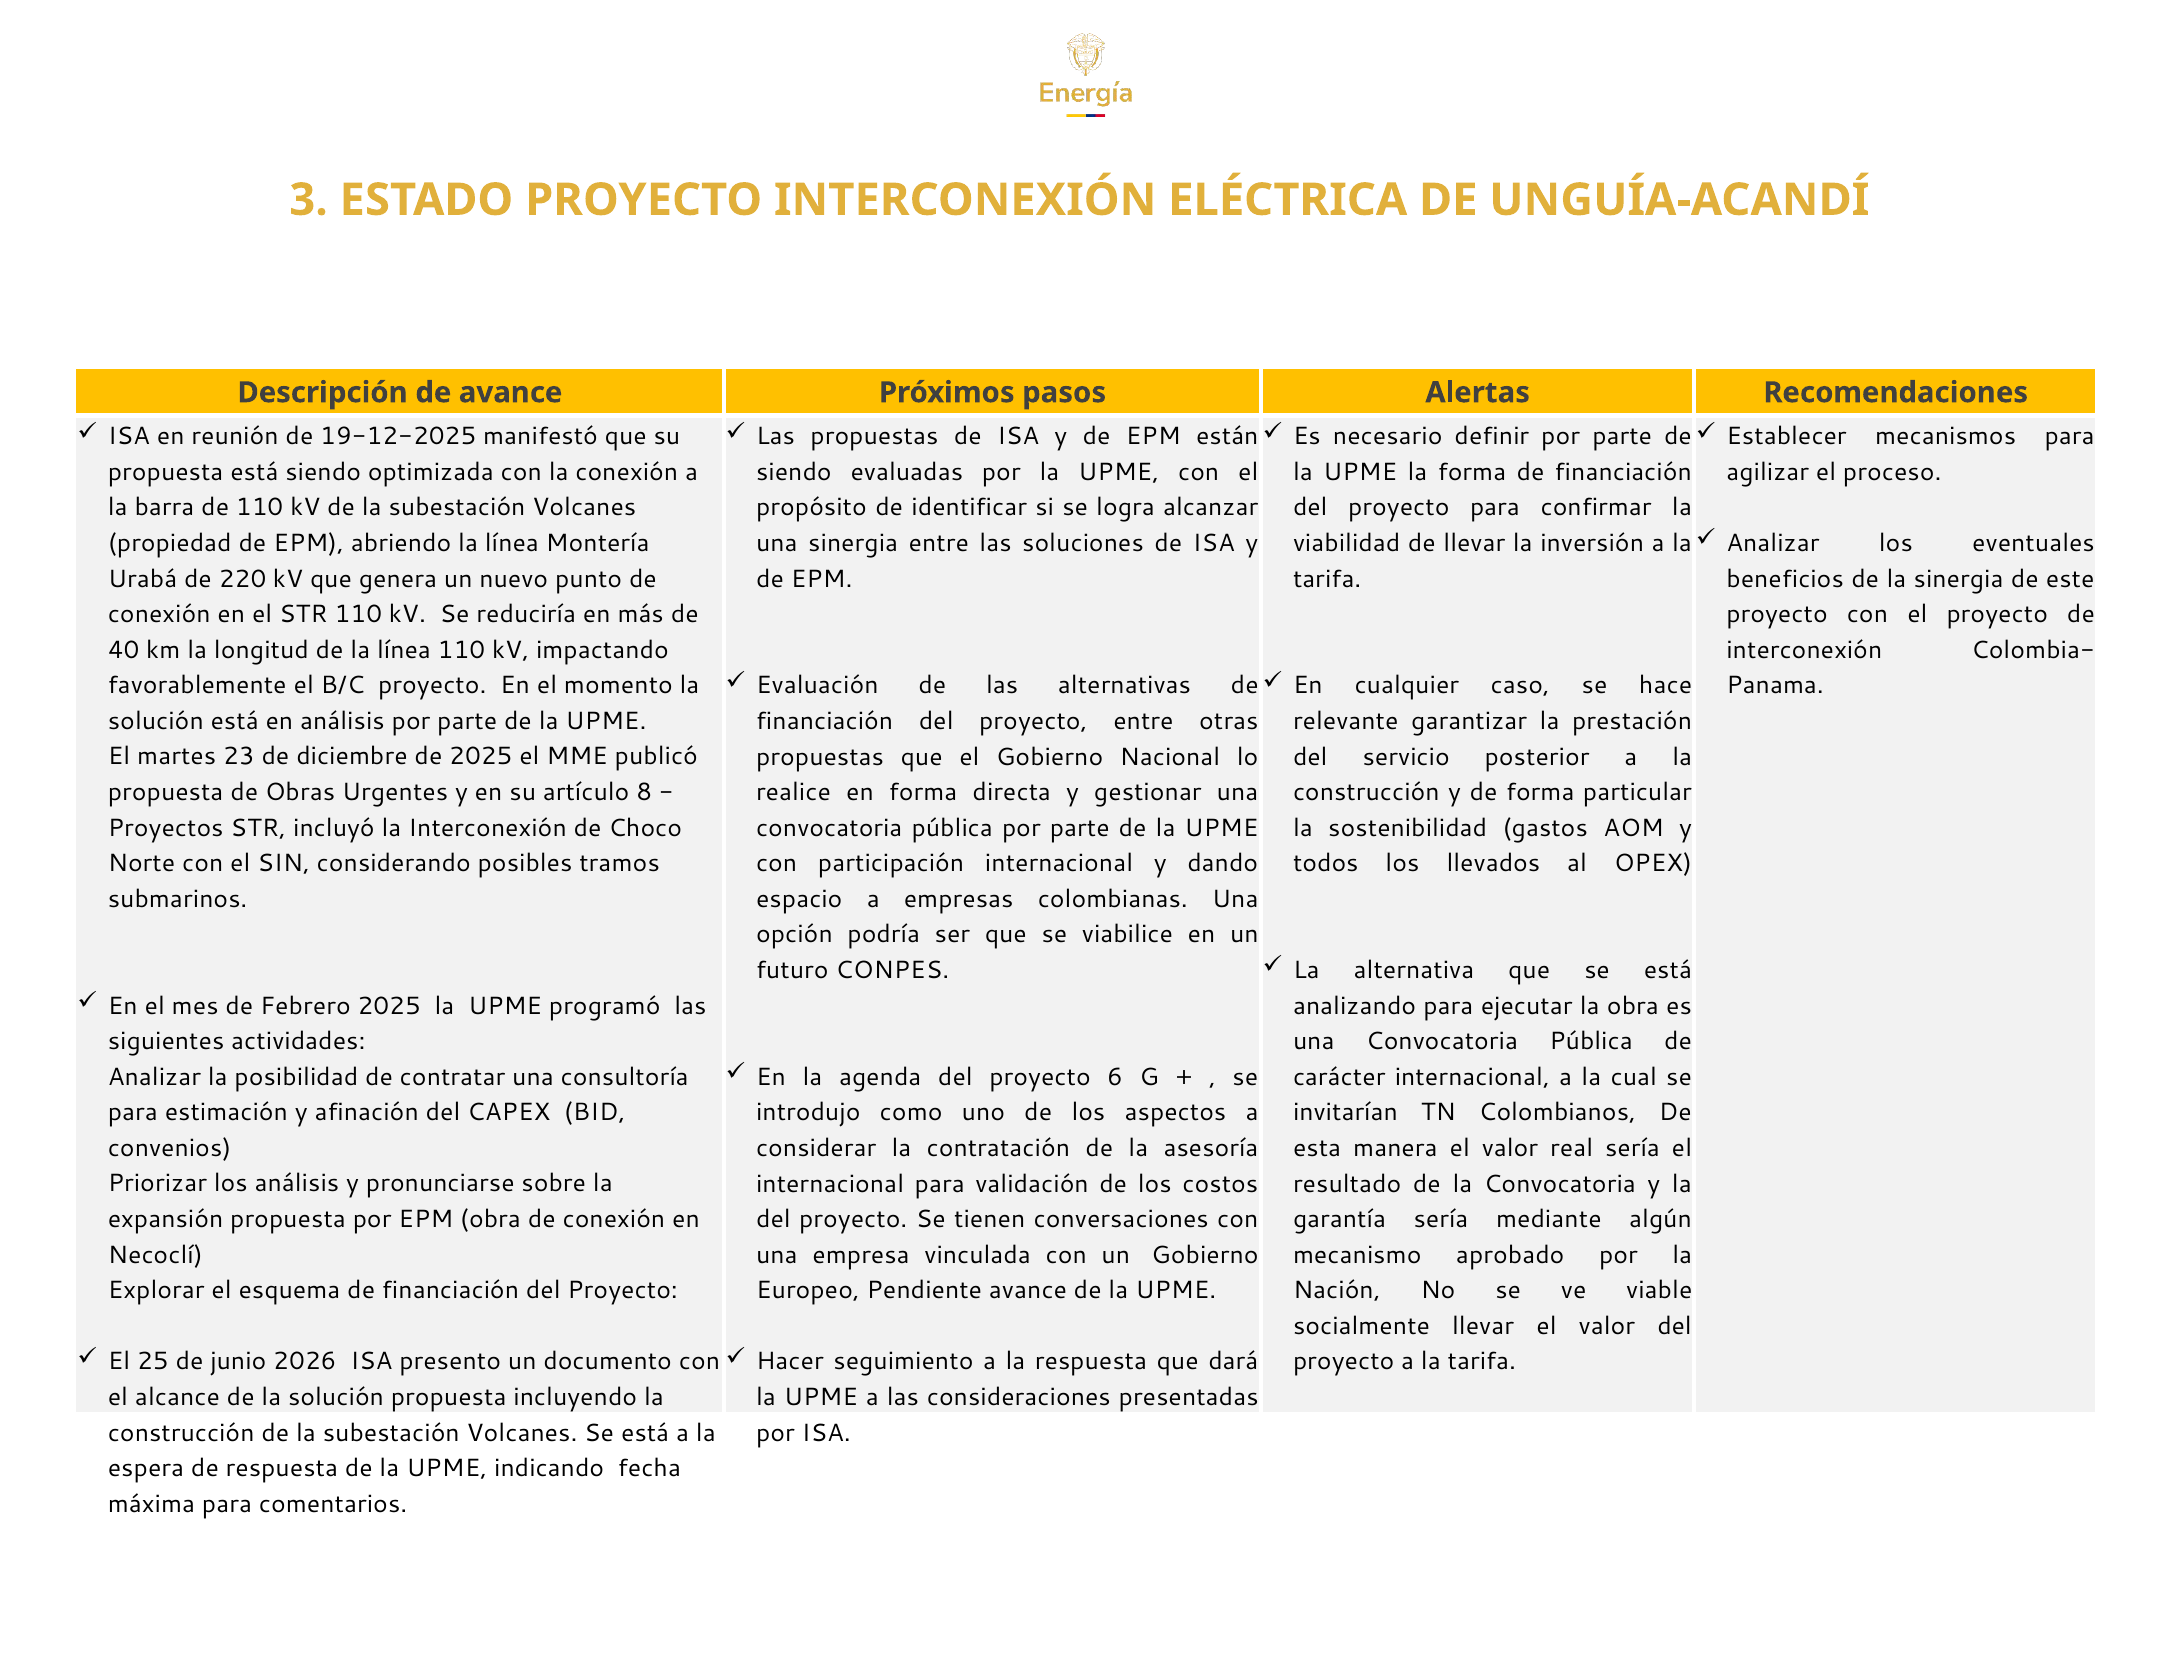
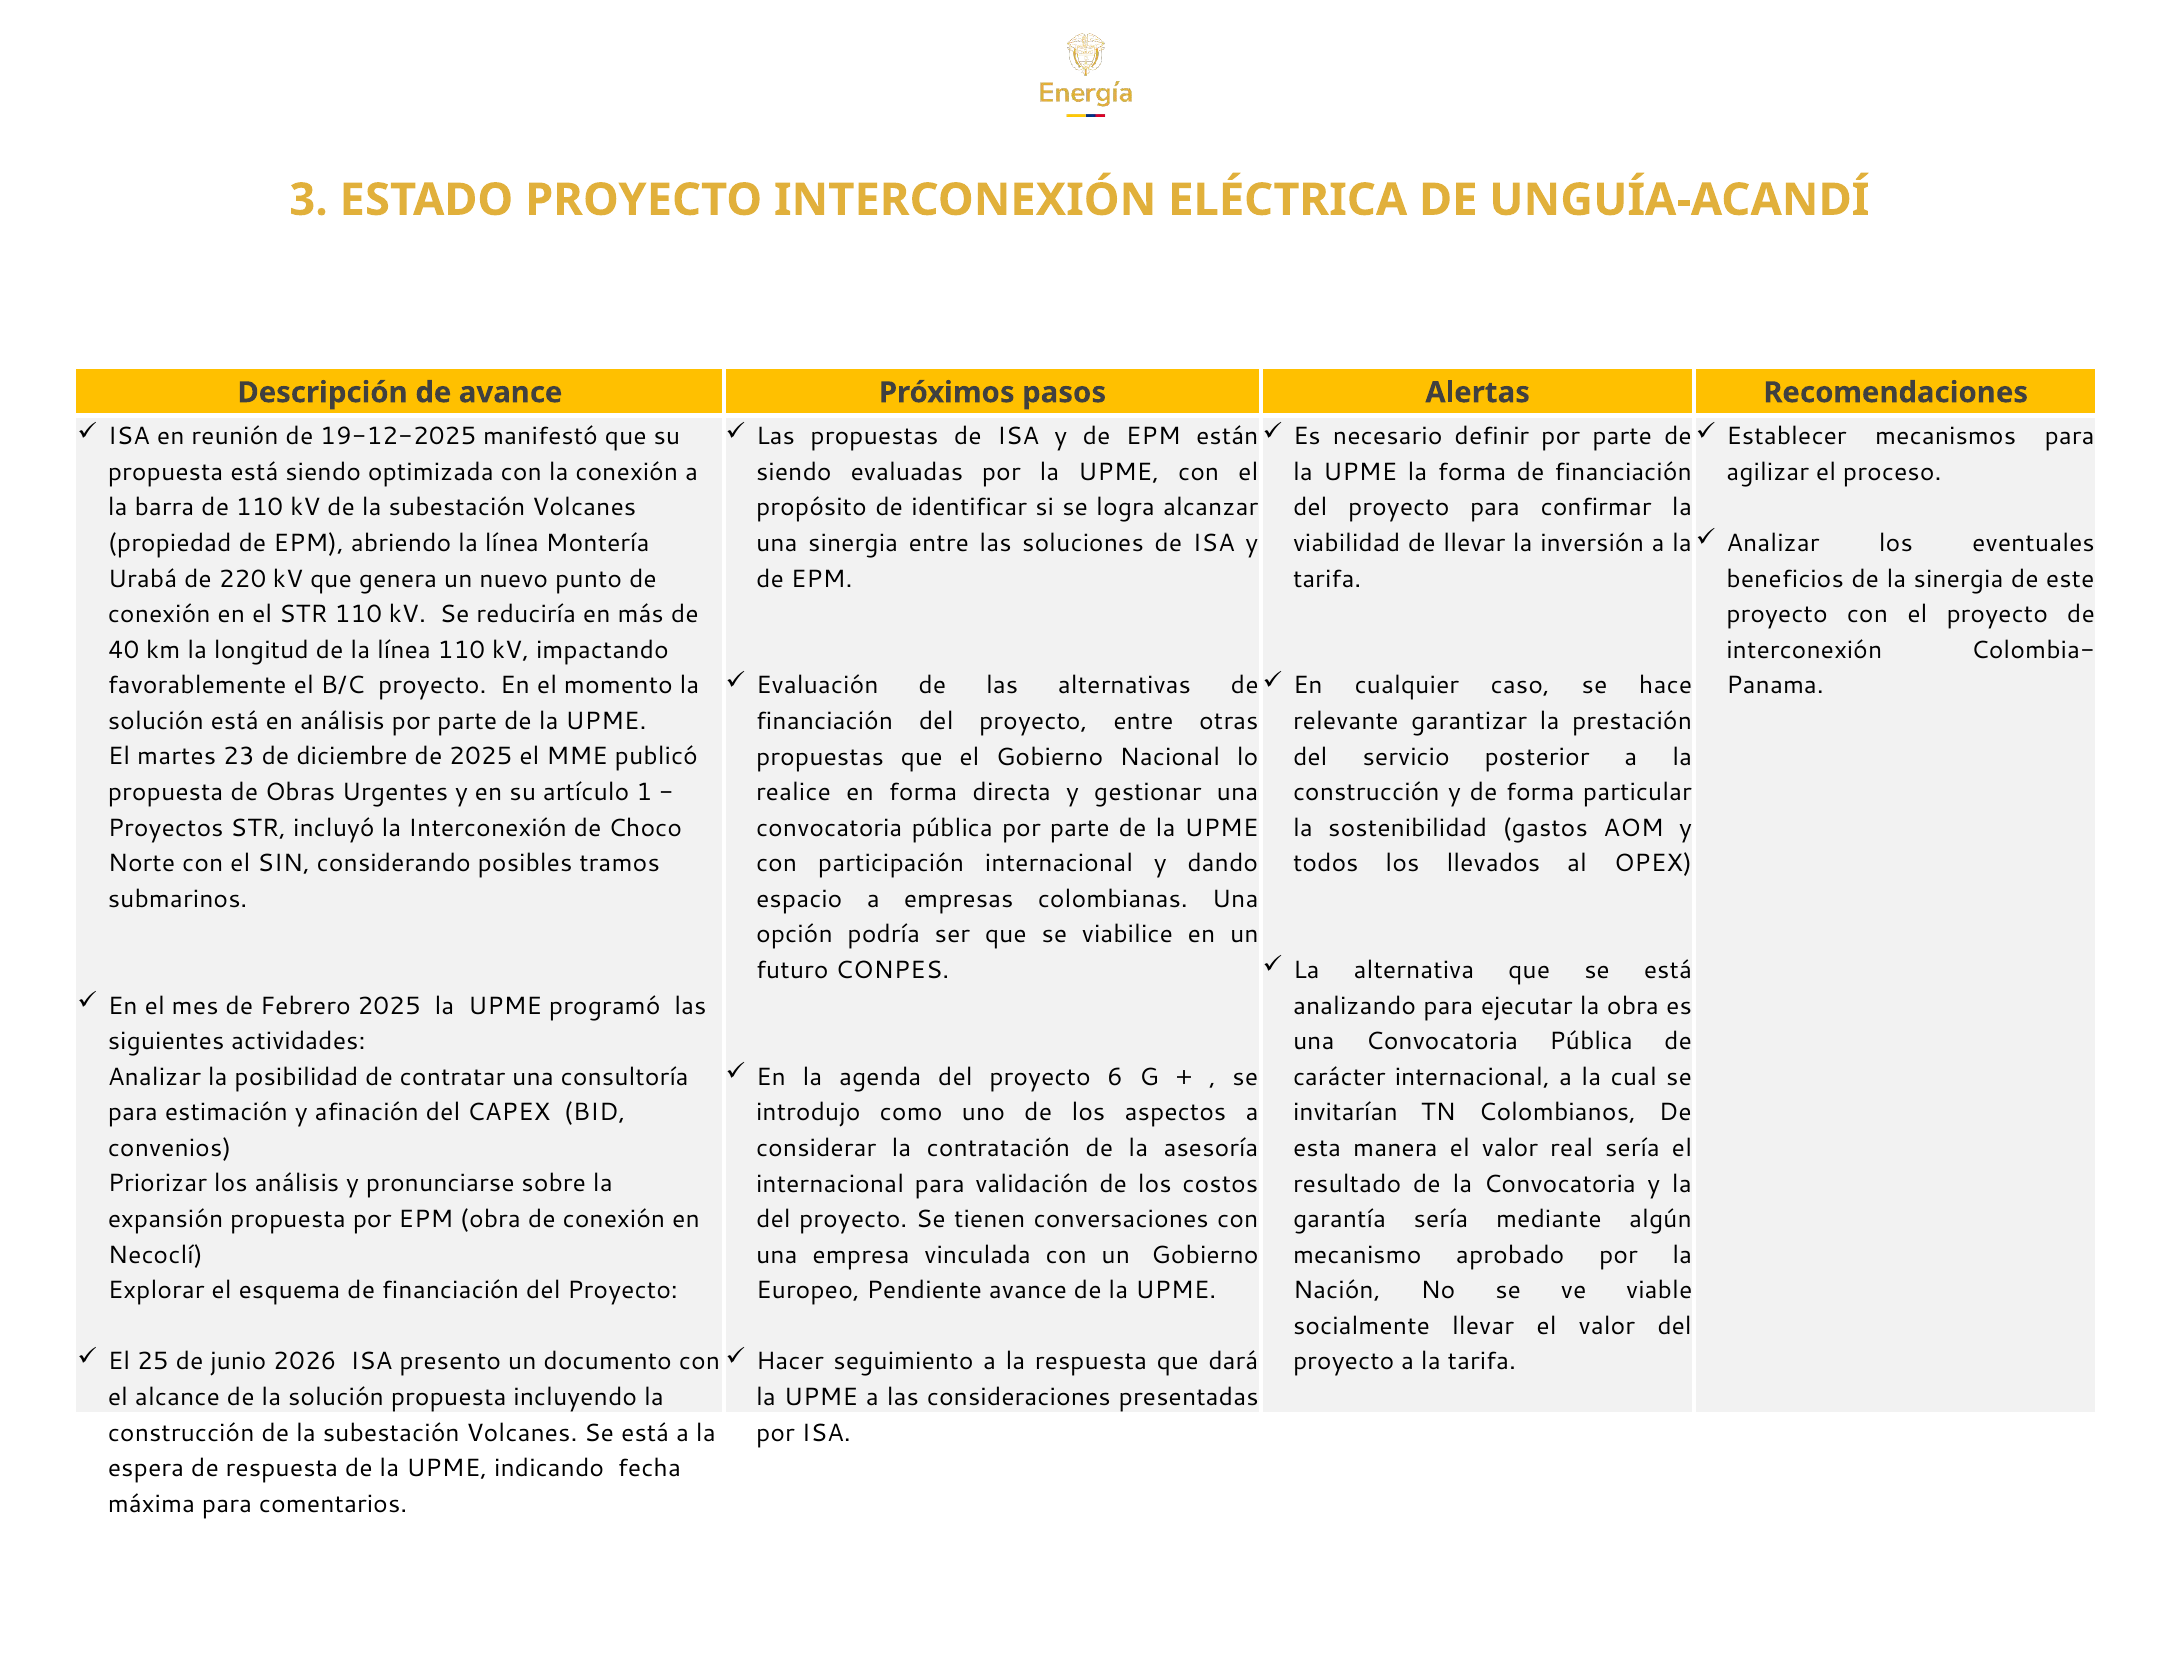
8: 8 -> 1 (644, 792)
